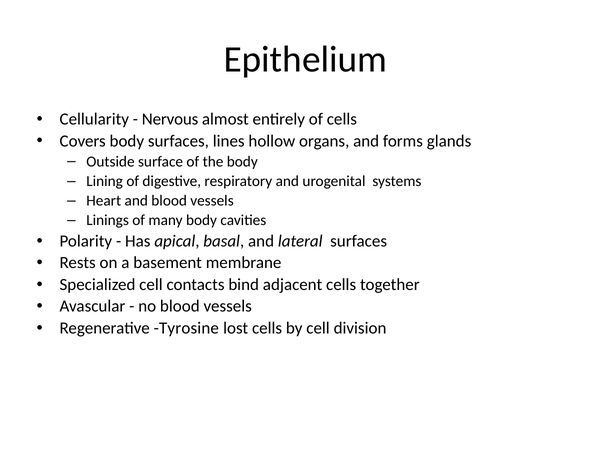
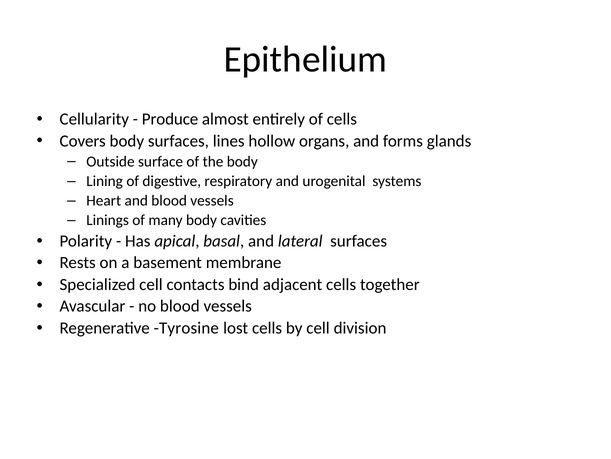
Nervous: Nervous -> Produce (170, 119)
